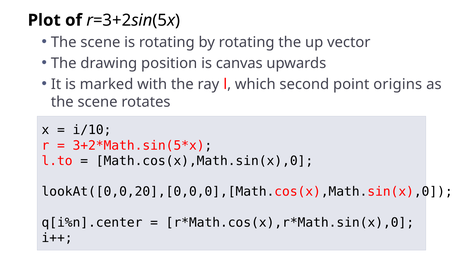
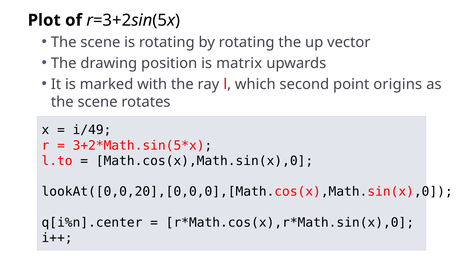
canvas: canvas -> matrix (239, 63)
i/10: i/10 -> i/49 (92, 130)
